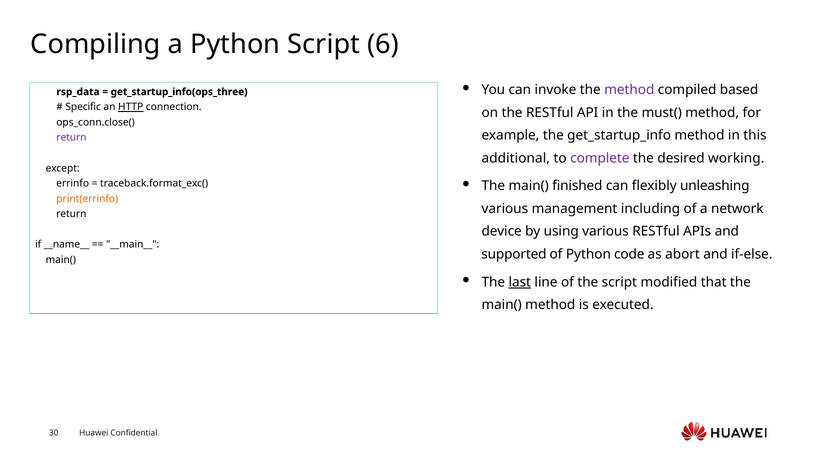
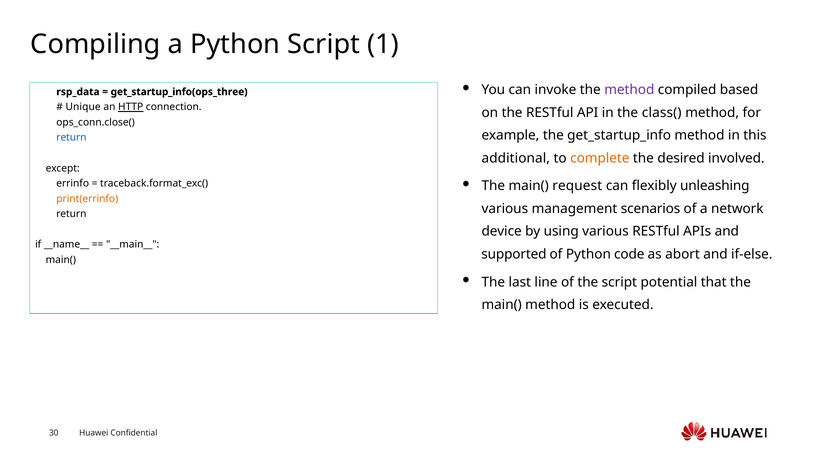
6: 6 -> 1 (383, 44)
Specific: Specific -> Unique (83, 107)
must(: must( -> class( (662, 113)
return colour: purple -> blue (71, 138)
complete colour: purple -> orange (600, 158)
working: working -> involved (736, 158)
finished: finished -> request (577, 186)
including: including -> scenarios (651, 209)
last underline: present -> none (520, 282)
modified: modified -> potential (669, 282)
